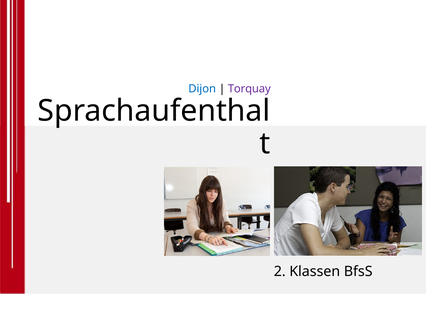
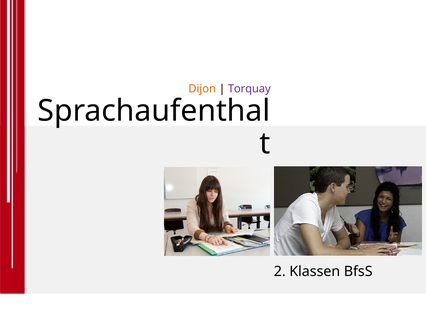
Dijon colour: blue -> orange (202, 89)
